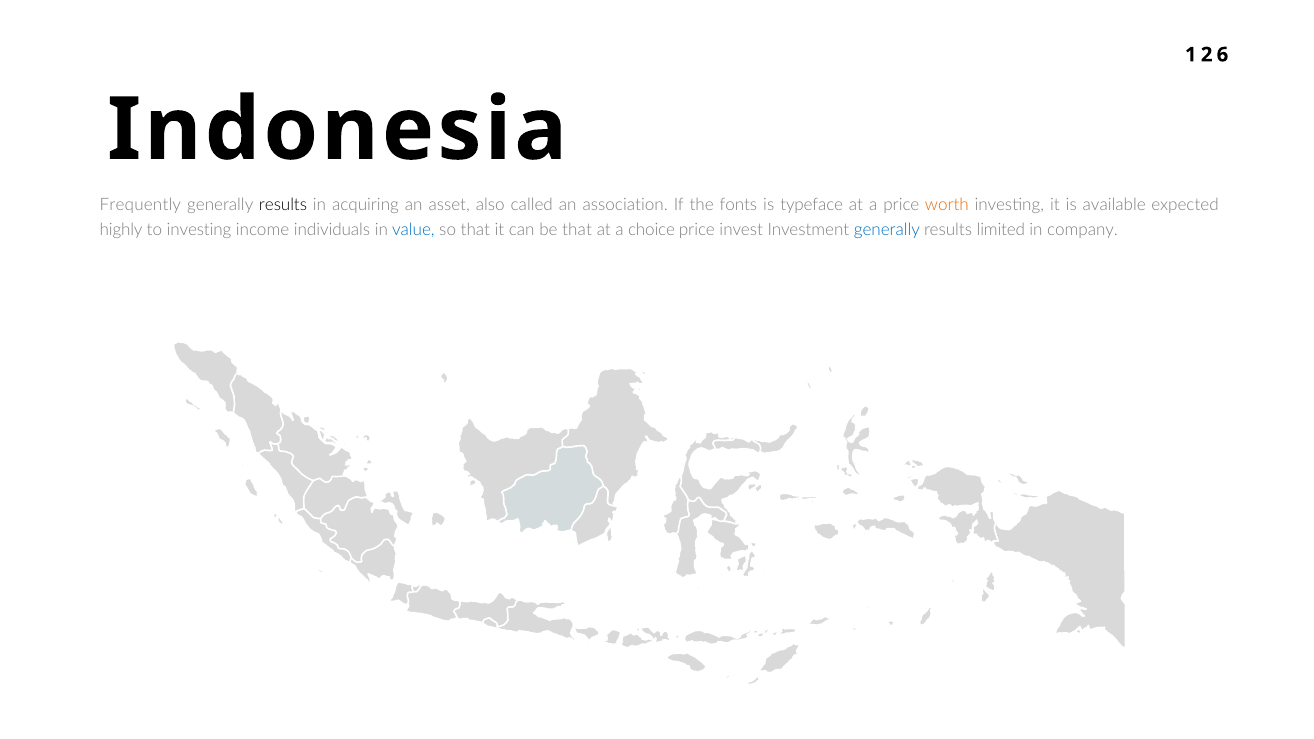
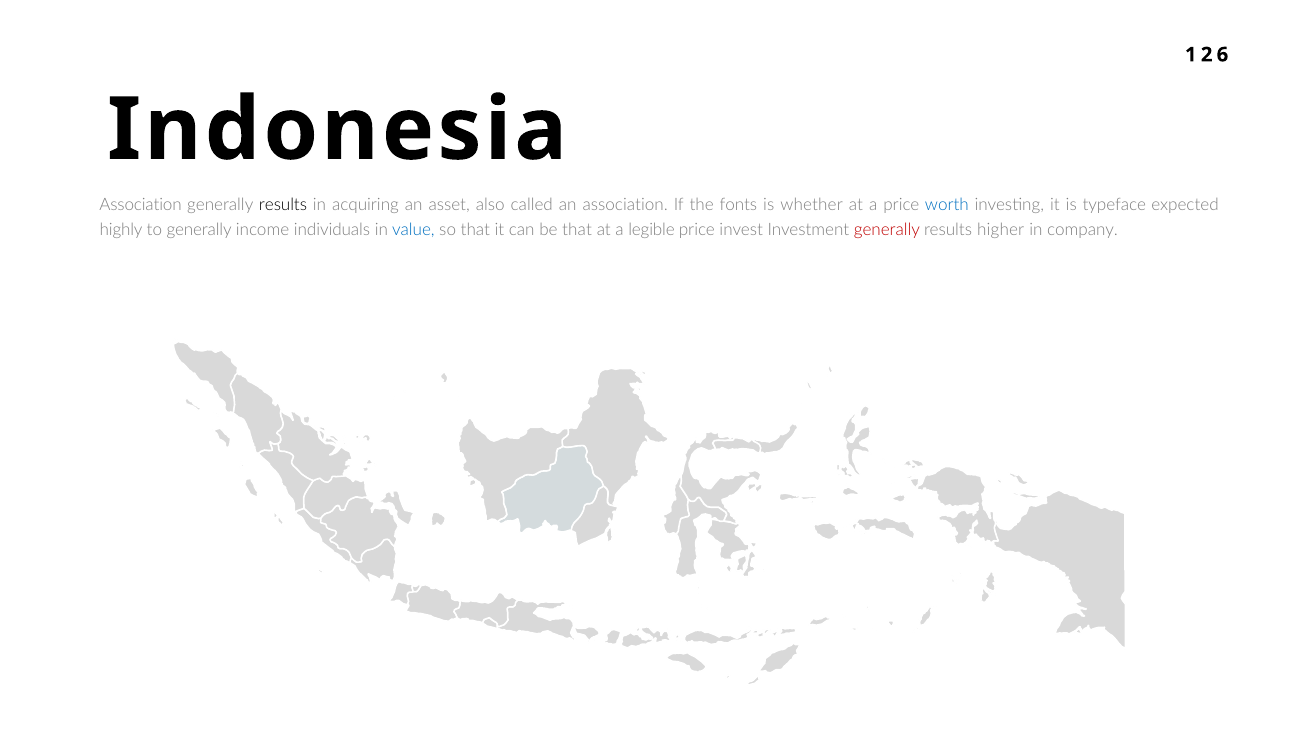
Frequently: Frequently -> Association (141, 205)
typeface: typeface -> whether (812, 205)
worth colour: orange -> blue (947, 205)
available: available -> typeface (1114, 205)
to investing: investing -> generally (199, 230)
choice: choice -> legible (652, 230)
generally colour: blue -> red (887, 230)
limited: limited -> higher (1001, 230)
